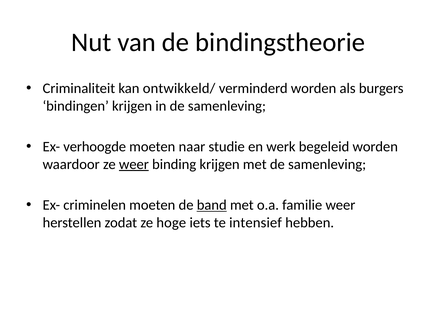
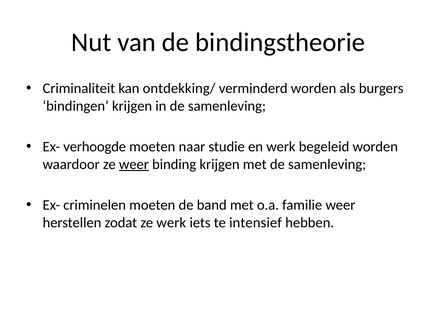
ontwikkeld/: ontwikkeld/ -> ontdekking/ (179, 88)
band underline: present -> none (212, 205)
ze hoge: hoge -> werk (171, 222)
